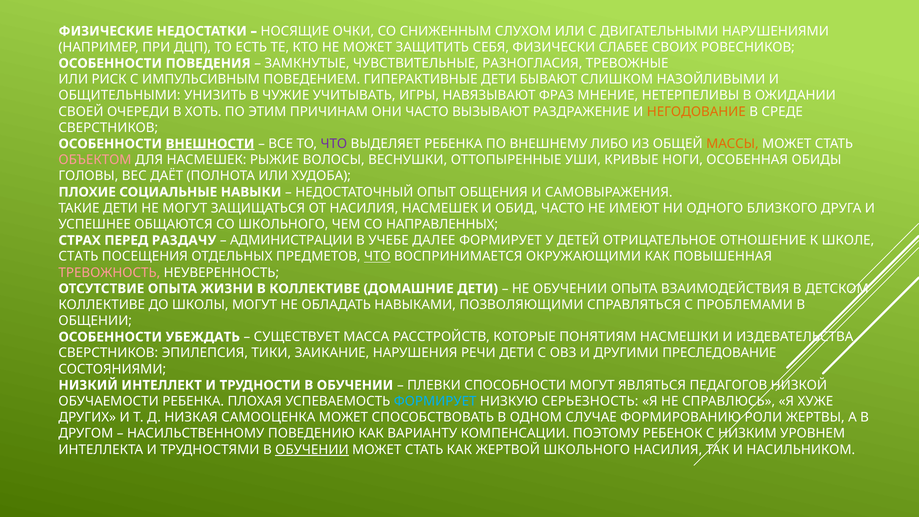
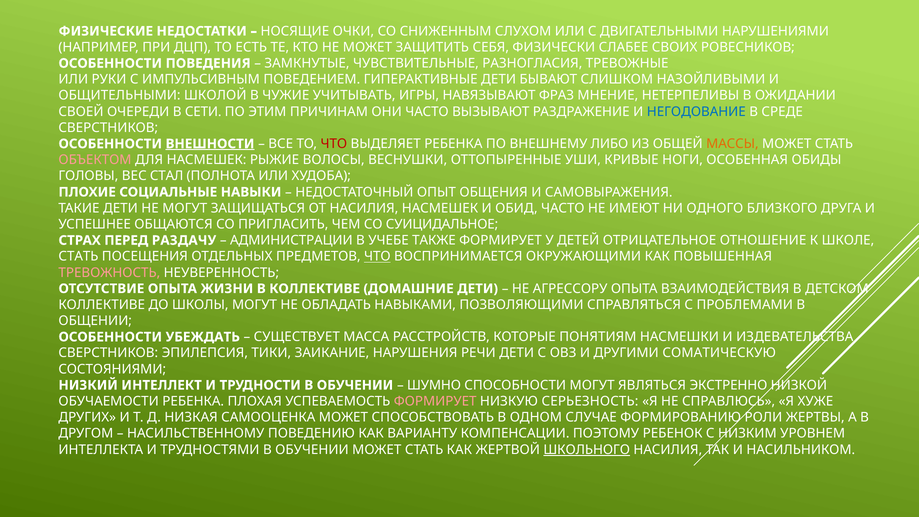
РИСК: РИСК -> РУКИ (109, 79)
УНИЗИТЬ: УНИЗИТЬ -> ШКОЛОЙ (215, 96)
ХОТЬ: ХОТЬ -> СЕТИ (203, 112)
НЕГОДОВАНИЕ colour: orange -> blue (696, 112)
ЧТО colour: purple -> red (334, 144)
ДАЁТ: ДАЁТ -> СТАЛ (167, 176)
СО ШКОЛЬНОГО: ШКОЛЬНОГО -> ПРИГЛАСИТЬ (283, 224)
НАПРАВЛЕННЫХ: НАПРАВЛЕННЫХ -> СУИЦИДАЛЬНОЕ (442, 224)
ДАЛЕЕ: ДАЛЕЕ -> ТАКЖЕ (434, 240)
НЕ ОБУЧЕНИИ: ОБУЧЕНИИ -> АГРЕССОРУ (570, 289)
ПРЕСЛЕДОВАНИЕ: ПРЕСЛЕДОВАНИЕ -> СОМАТИЧЕСКУЮ (719, 353)
ПЛЕВКИ: ПЛЕВКИ -> ШУМНО (434, 385)
ПЕДАГОГОВ: ПЕДАГОГОВ -> ЭКСТРЕННО (728, 385)
ФОРМИРУЕТ colour: light blue -> pink (435, 401)
ОБУЧЕНИИ underline: present -> none (312, 450)
ШКОЛЬНОГО underline: none -> present (587, 450)
